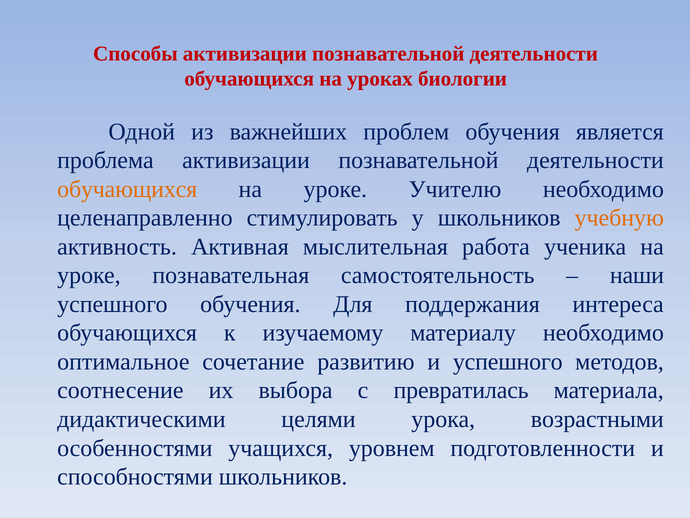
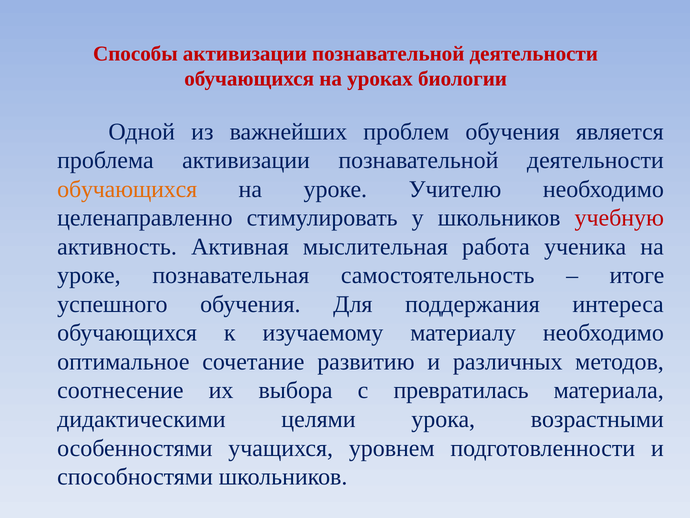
учебную colour: orange -> red (619, 218)
наши: наши -> итоге (637, 275)
и успешного: успешного -> различных (508, 361)
